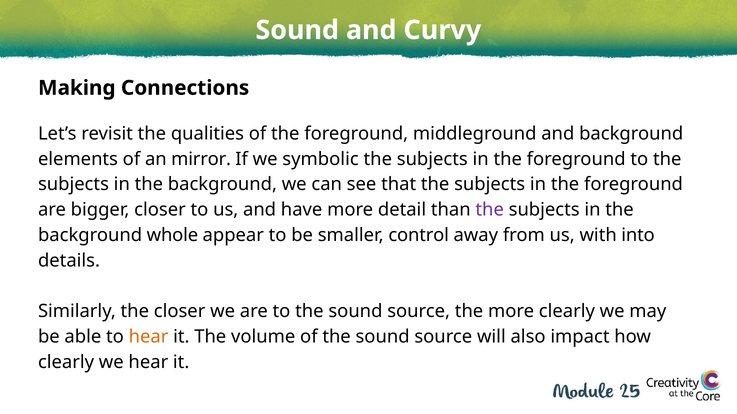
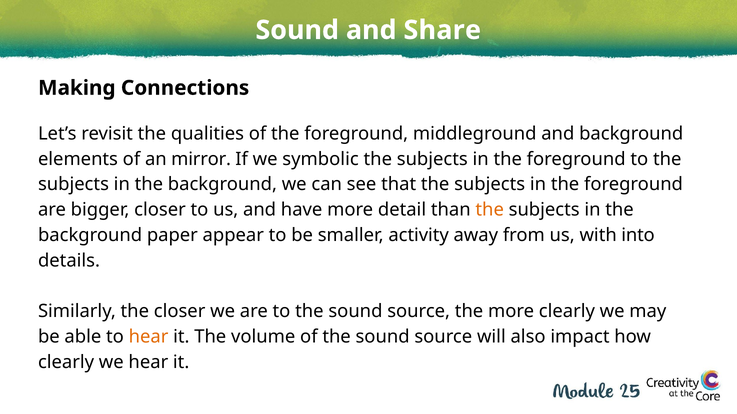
Curvy: Curvy -> Share (442, 30)
the colour: purple -> orange (490, 210)
whole: whole -> paper (172, 235)
control: control -> activity (419, 235)
